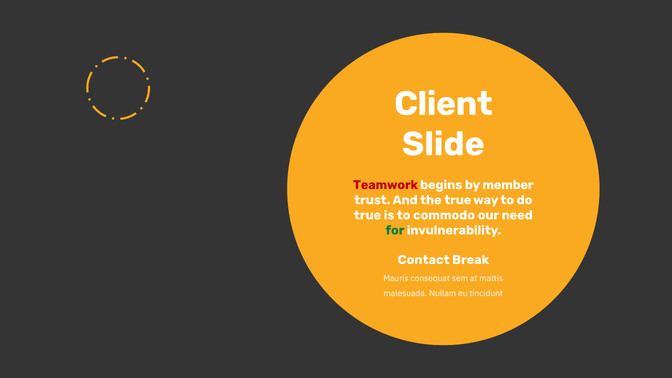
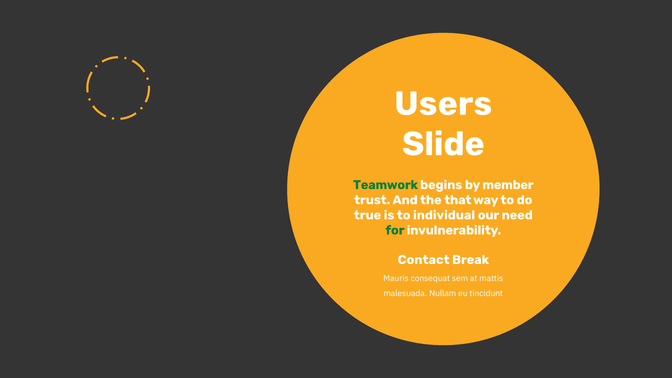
Client: Client -> Users (443, 104)
Teamwork colour: red -> green (385, 185)
the true: true -> that (458, 200)
commodo: commodo -> individual (444, 215)
